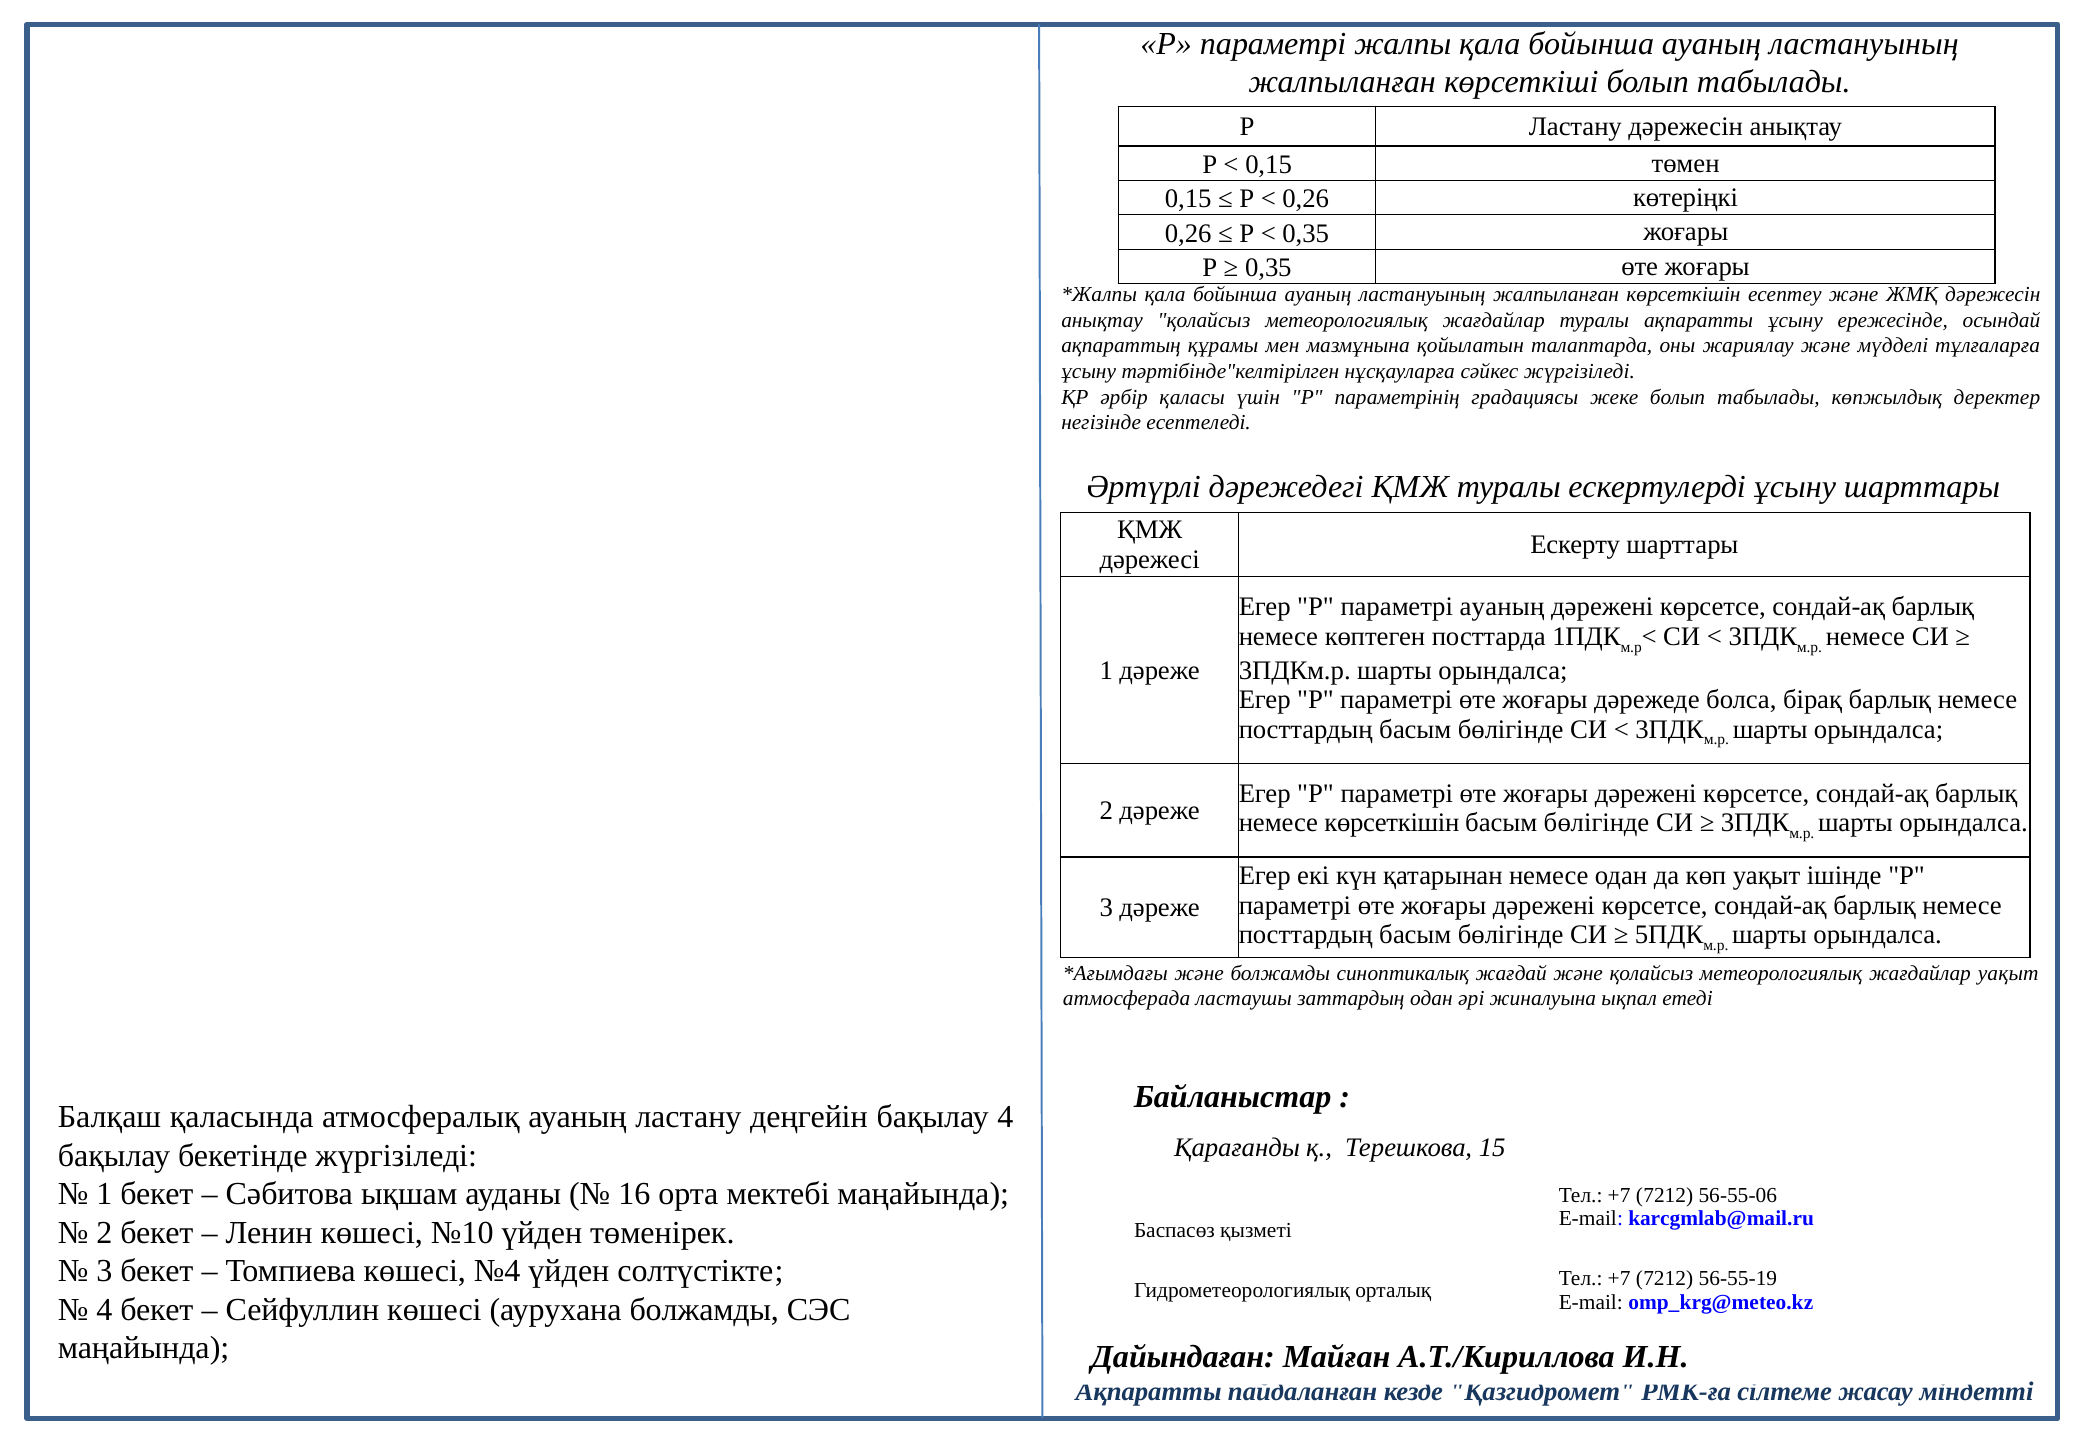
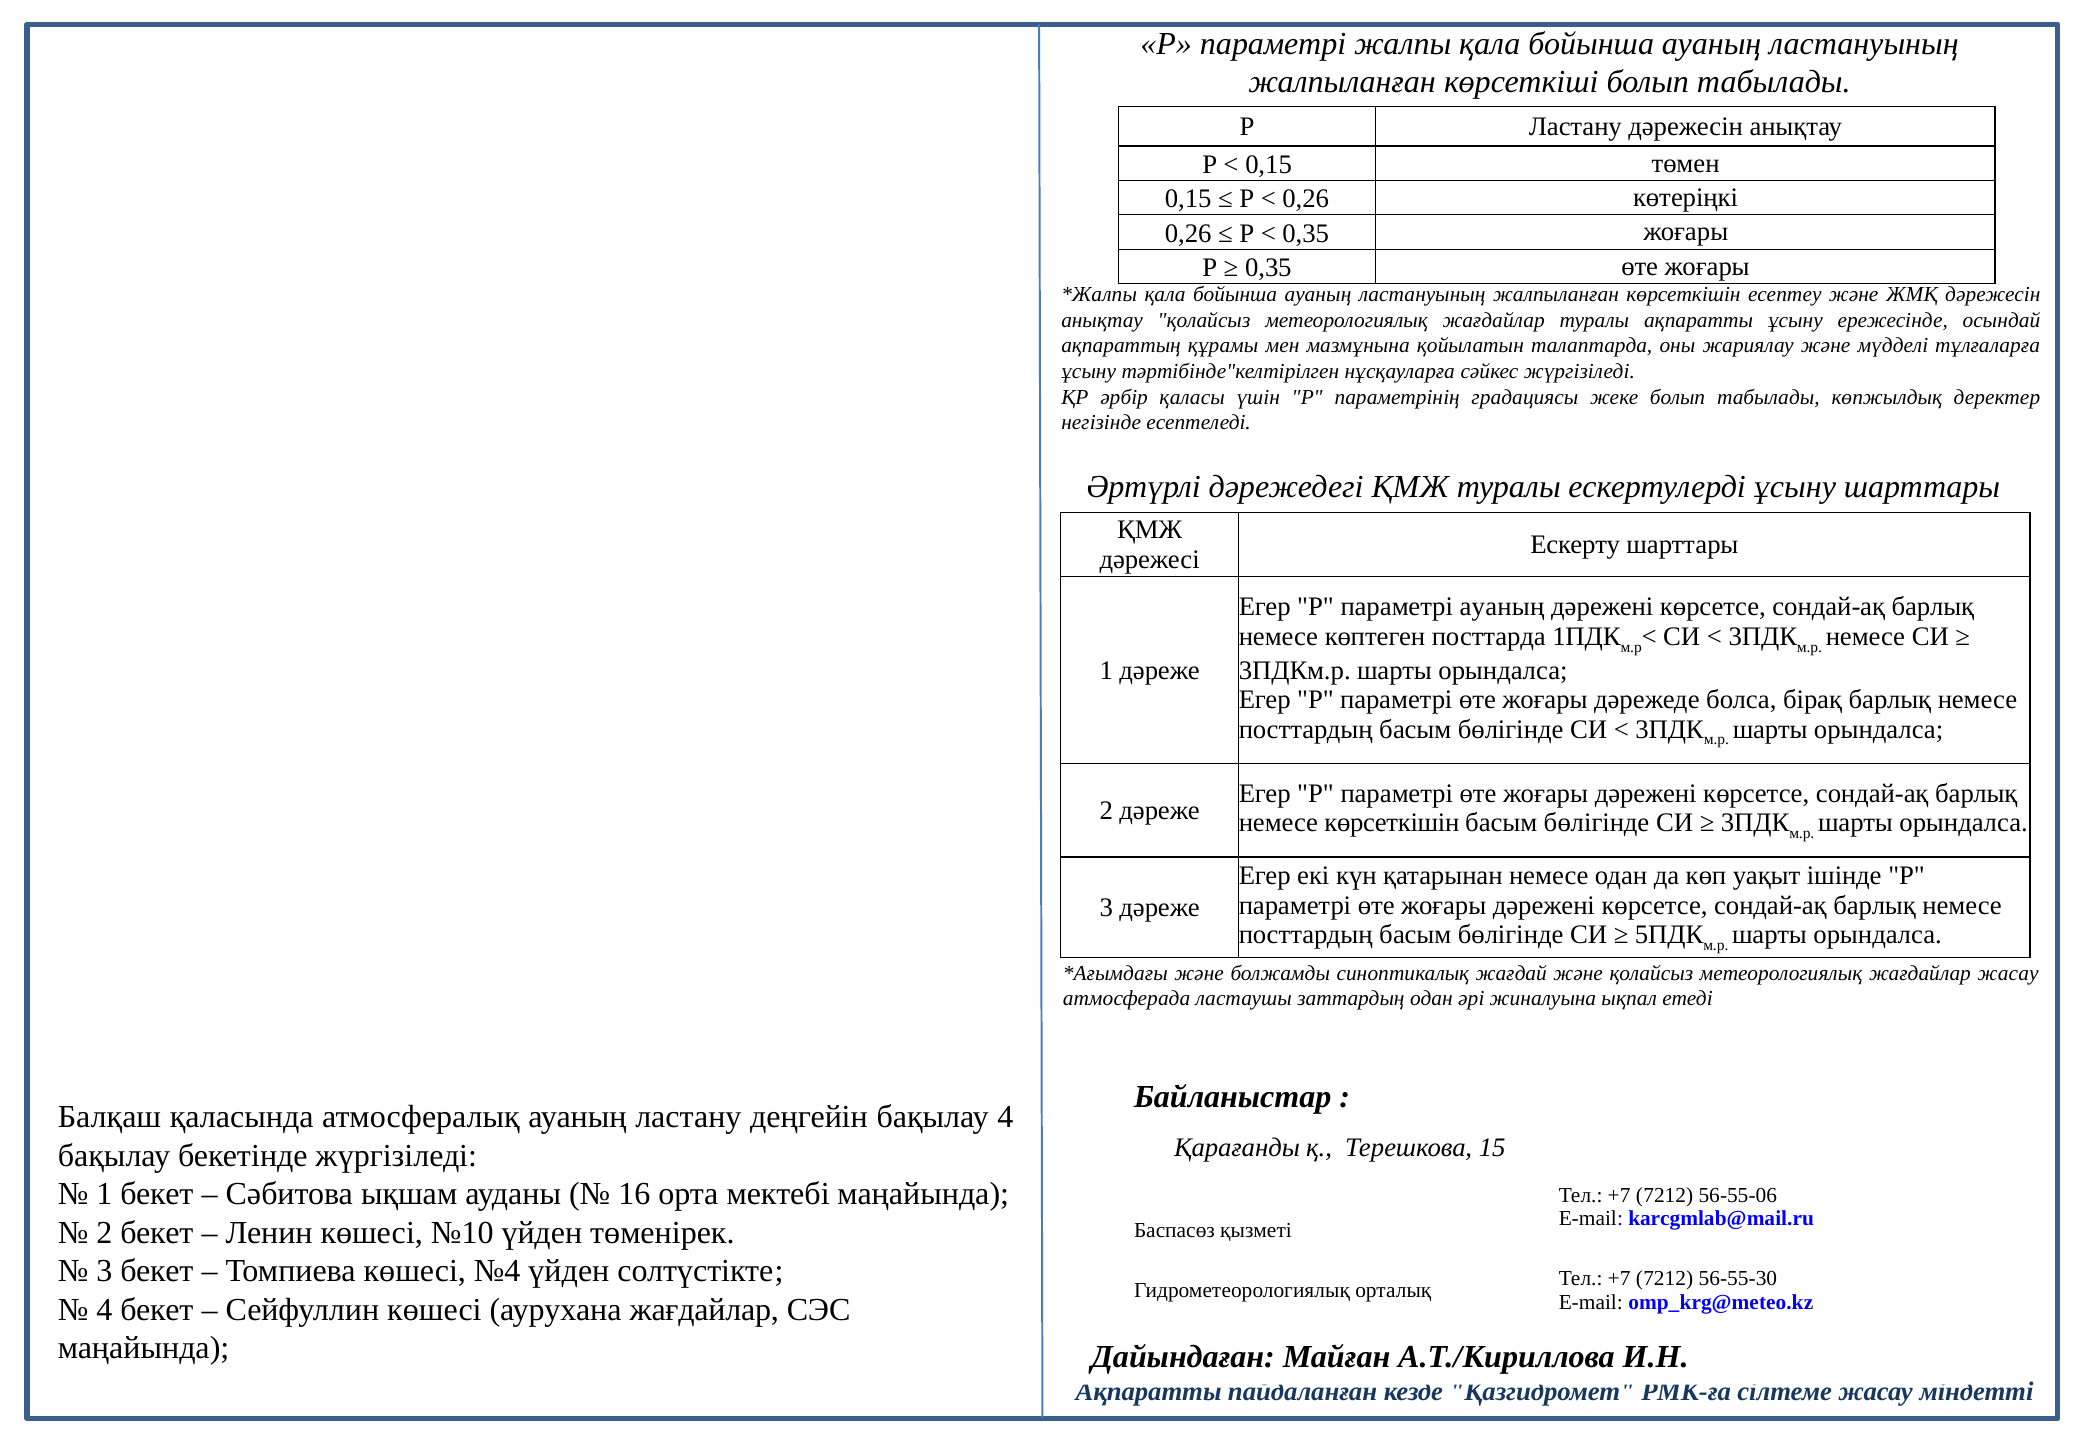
жағдайлар уақыт: уақыт -> жасау (2008, 973)
56-55-19: 56-55-19 -> 56-55-30 (1738, 1279)
аурухана болжамды: болжамды -> жағдайлар (704, 1310)
